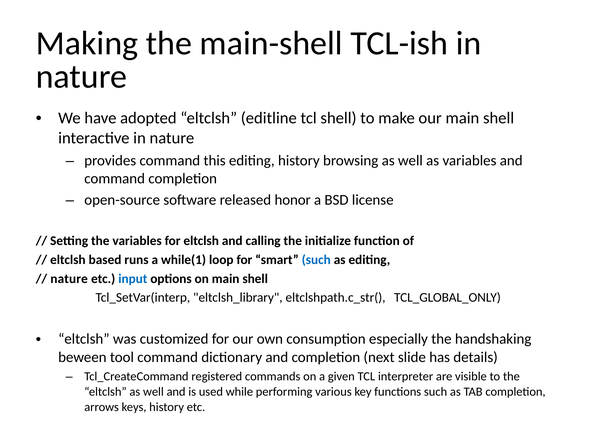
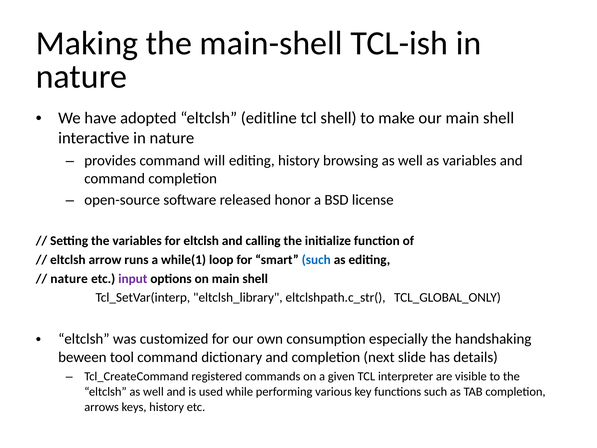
this: this -> will (215, 160)
based: based -> arrow (105, 260)
input colour: blue -> purple (133, 279)
